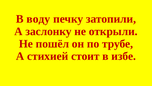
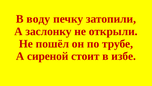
стихией: стихией -> сиреной (48, 56)
